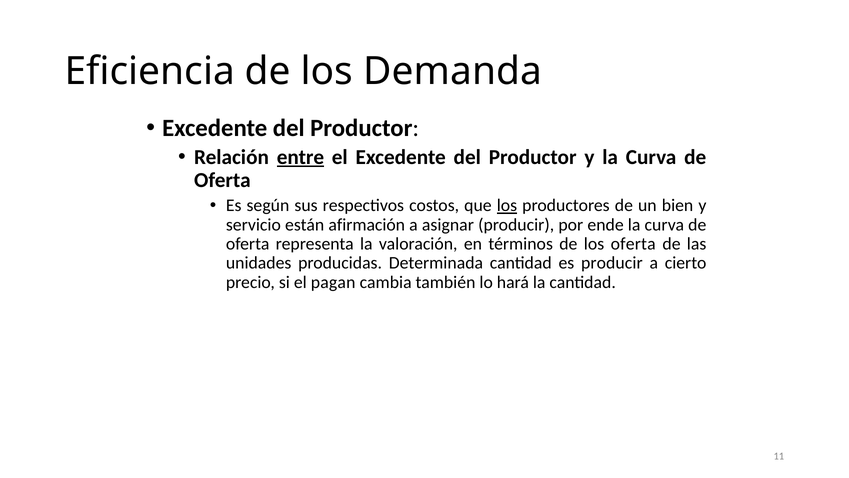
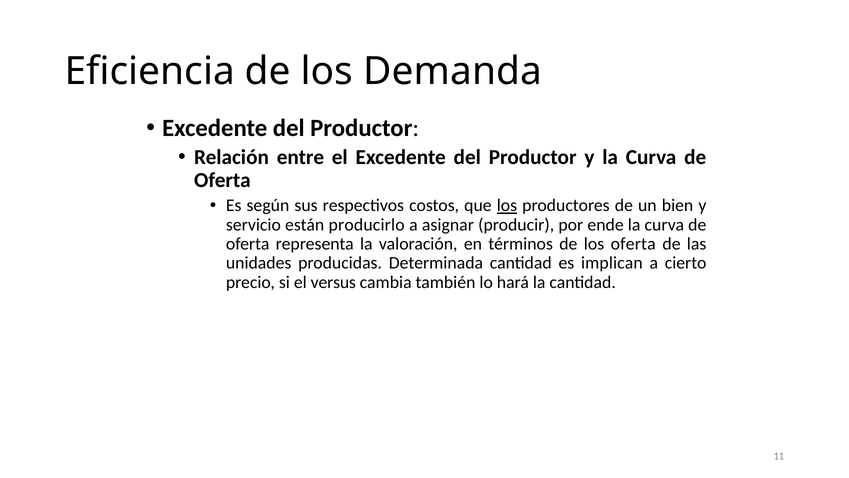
entre underline: present -> none (300, 157)
afirmación: afirmación -> producirlo (367, 225)
es producir: producir -> implican (612, 263)
pagan: pagan -> versus (333, 282)
